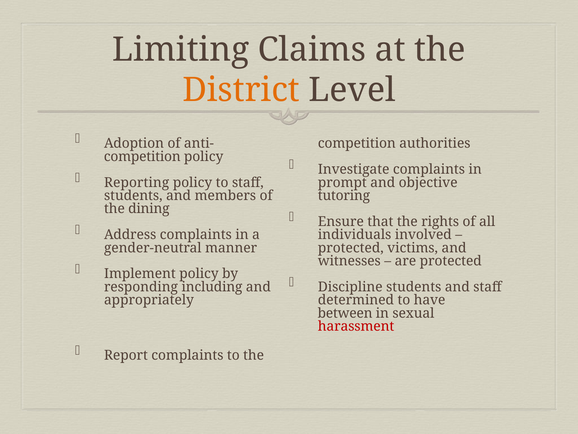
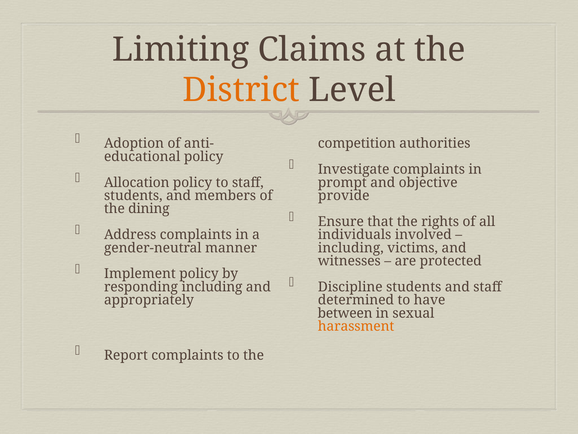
competition: competition -> educational (142, 156)
Reporting: Reporting -> Allocation (137, 182)
tutoring: tutoring -> provide (344, 195)
protected: protected -> including (351, 248)
harassment colour: red -> orange (356, 326)
